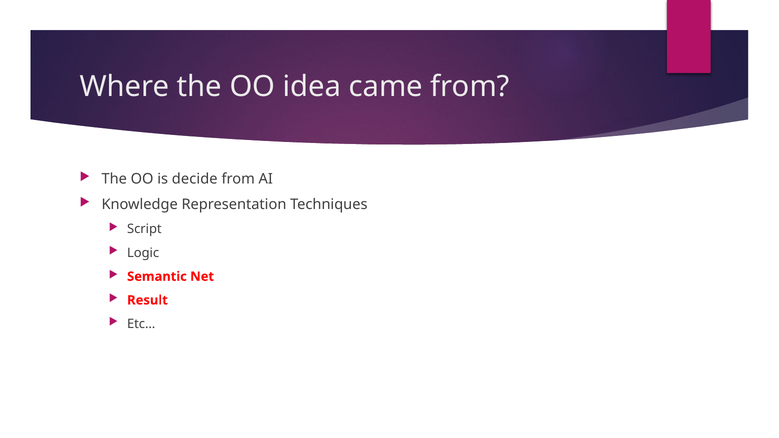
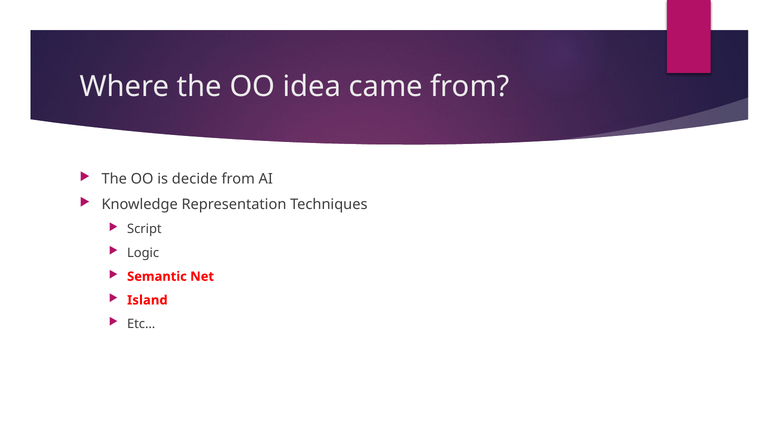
Result: Result -> Island (147, 300)
